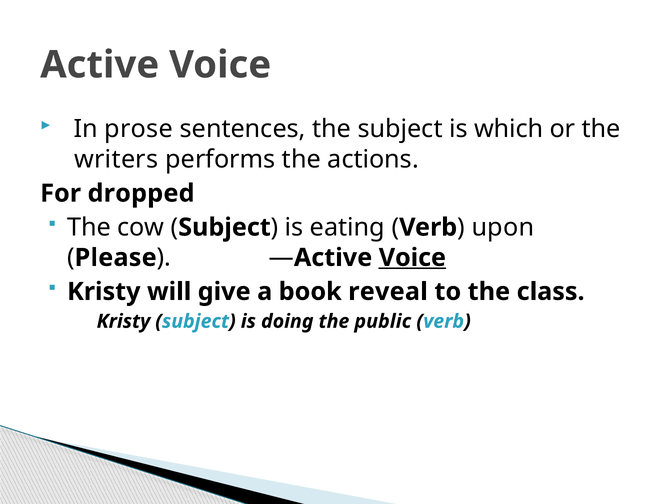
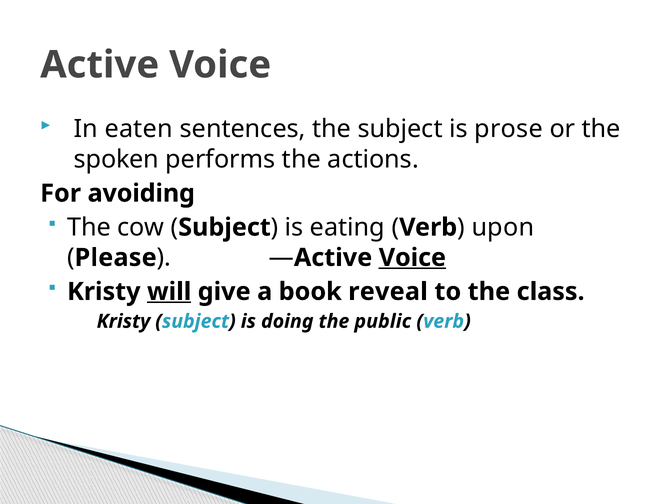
prose: prose -> eaten (139, 129)
which: which -> prose (509, 129)
writers: writers -> spoken (116, 159)
dropped: dropped -> avoiding (141, 193)
will underline: none -> present (169, 292)
